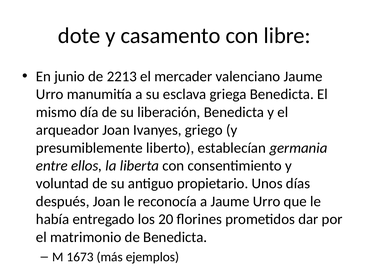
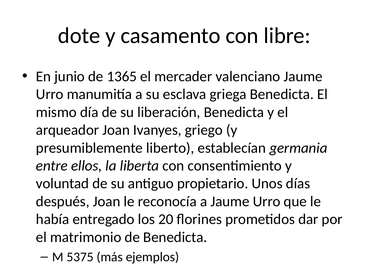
2213: 2213 -> 1365 (122, 76)
1673: 1673 -> 5375 (80, 257)
